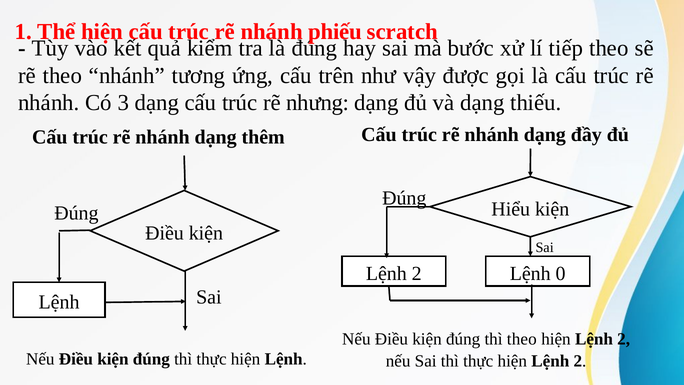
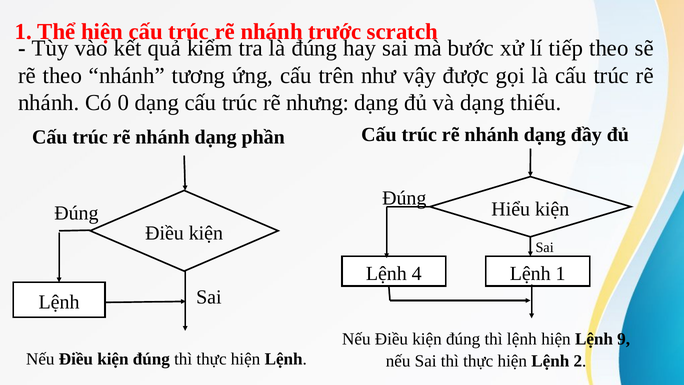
phiếu: phiếu -> trước (335, 31)
3: 3 -> 0 (123, 103)
thêm: thêm -> phần (263, 137)
2: 2 -> 4 (417, 273)
Lệnh 0: 0 -> 1 (561, 273)
thì theo: theo -> lệnh (522, 339)
2: 2 -> 9 (624, 339)
